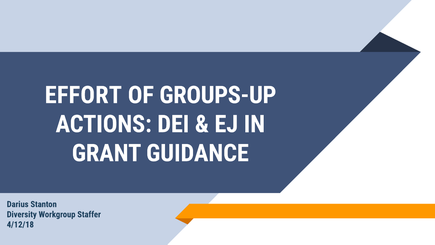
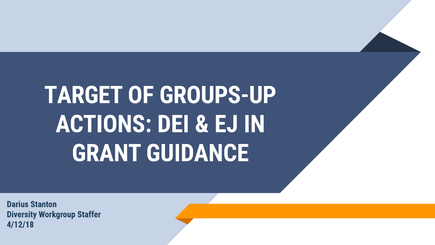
EFFORT: EFFORT -> TARGET (84, 95)
